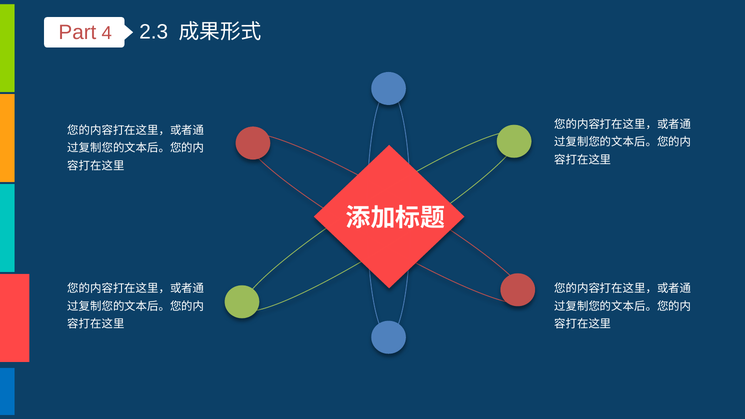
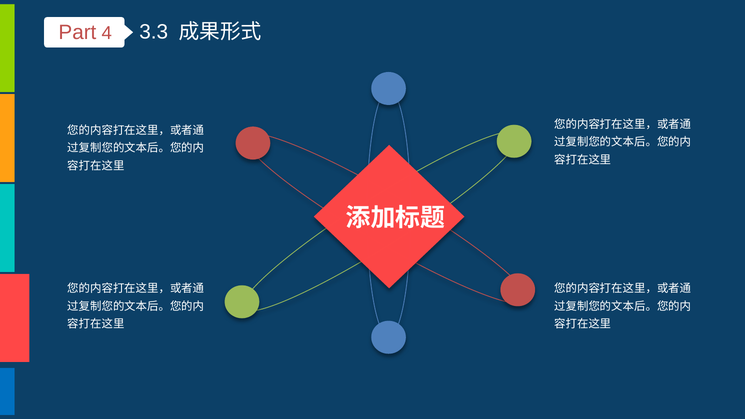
2.3: 2.3 -> 3.3 (154, 32)
